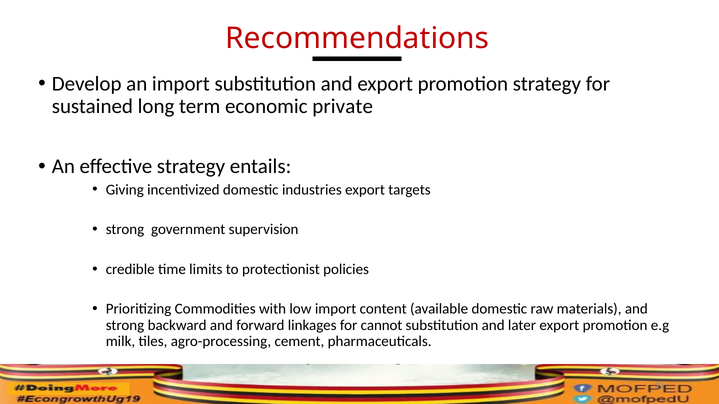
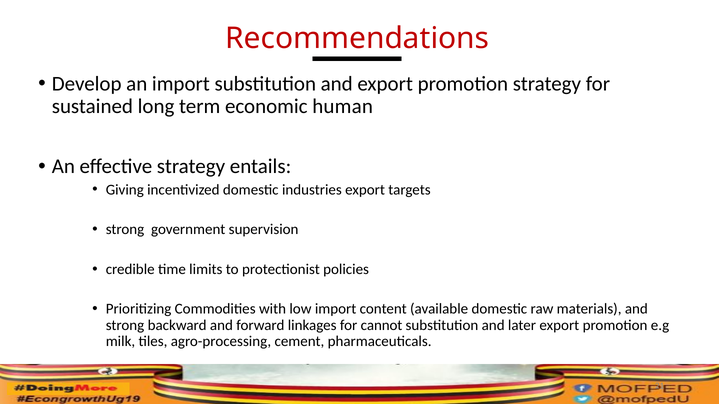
private: private -> human (343, 106)
